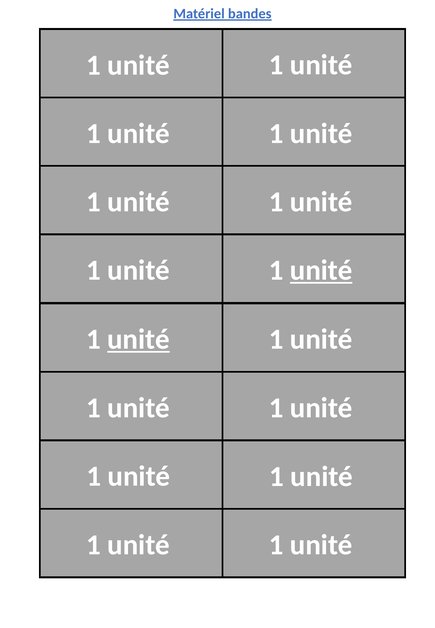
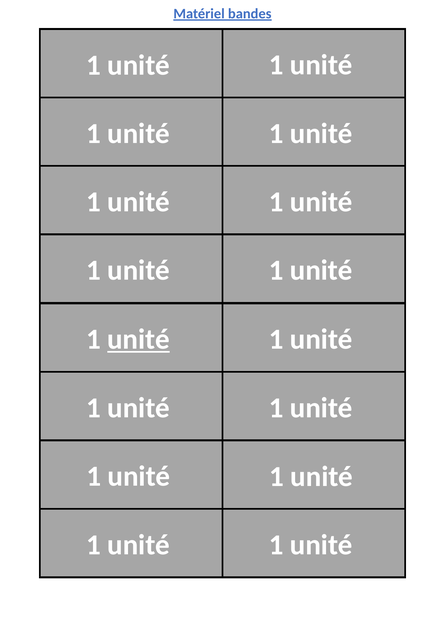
unité underline: present -> none (321, 271)
